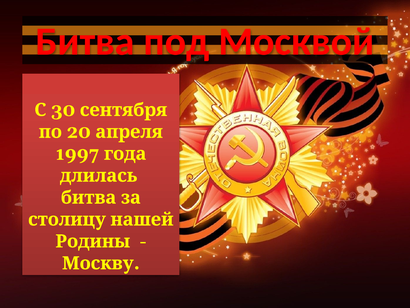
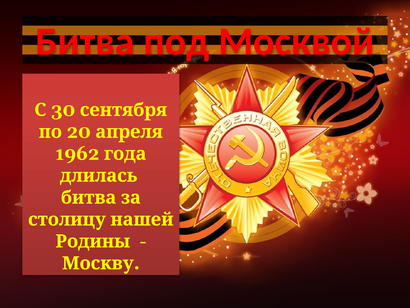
1997: 1997 -> 1962 (77, 154)
